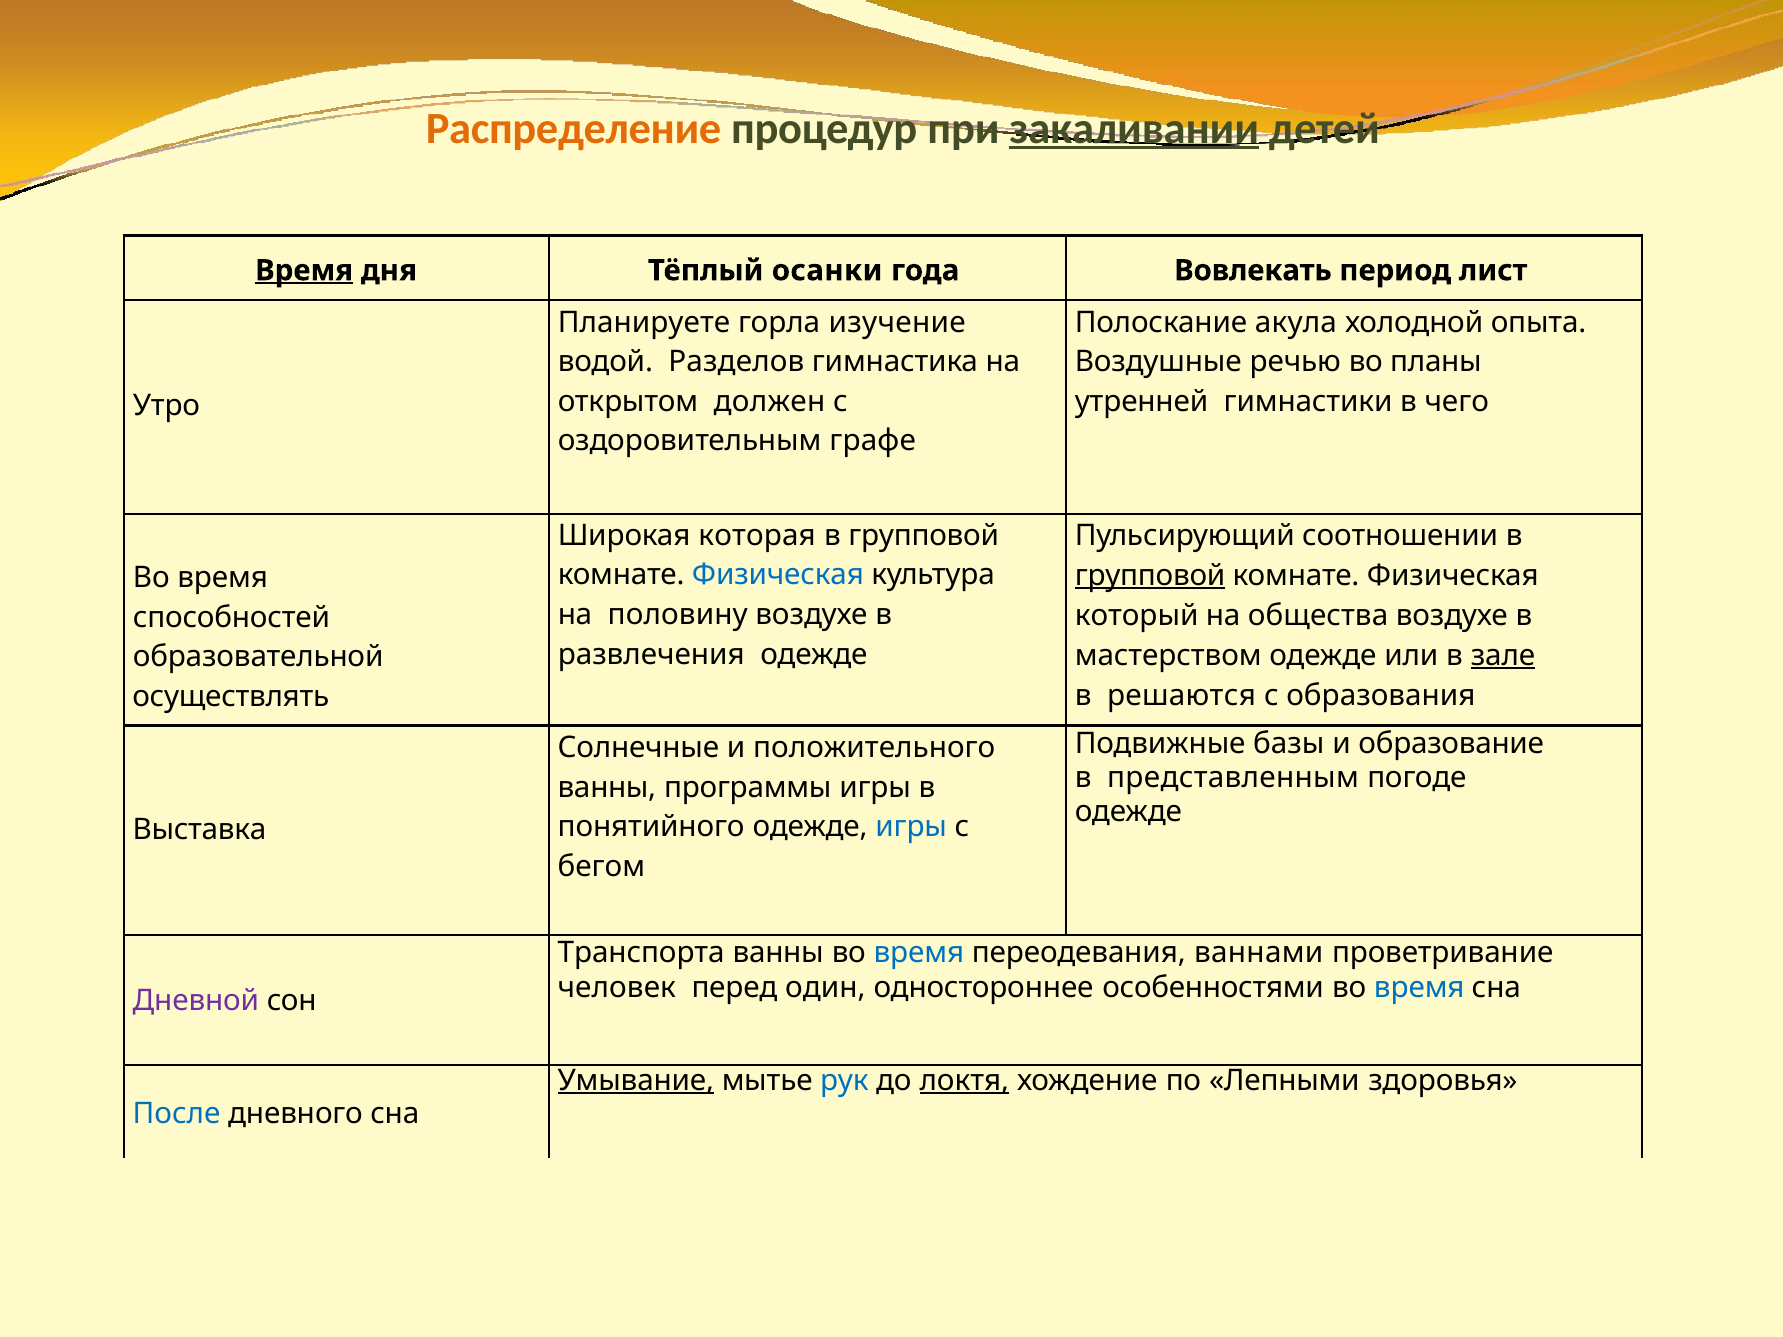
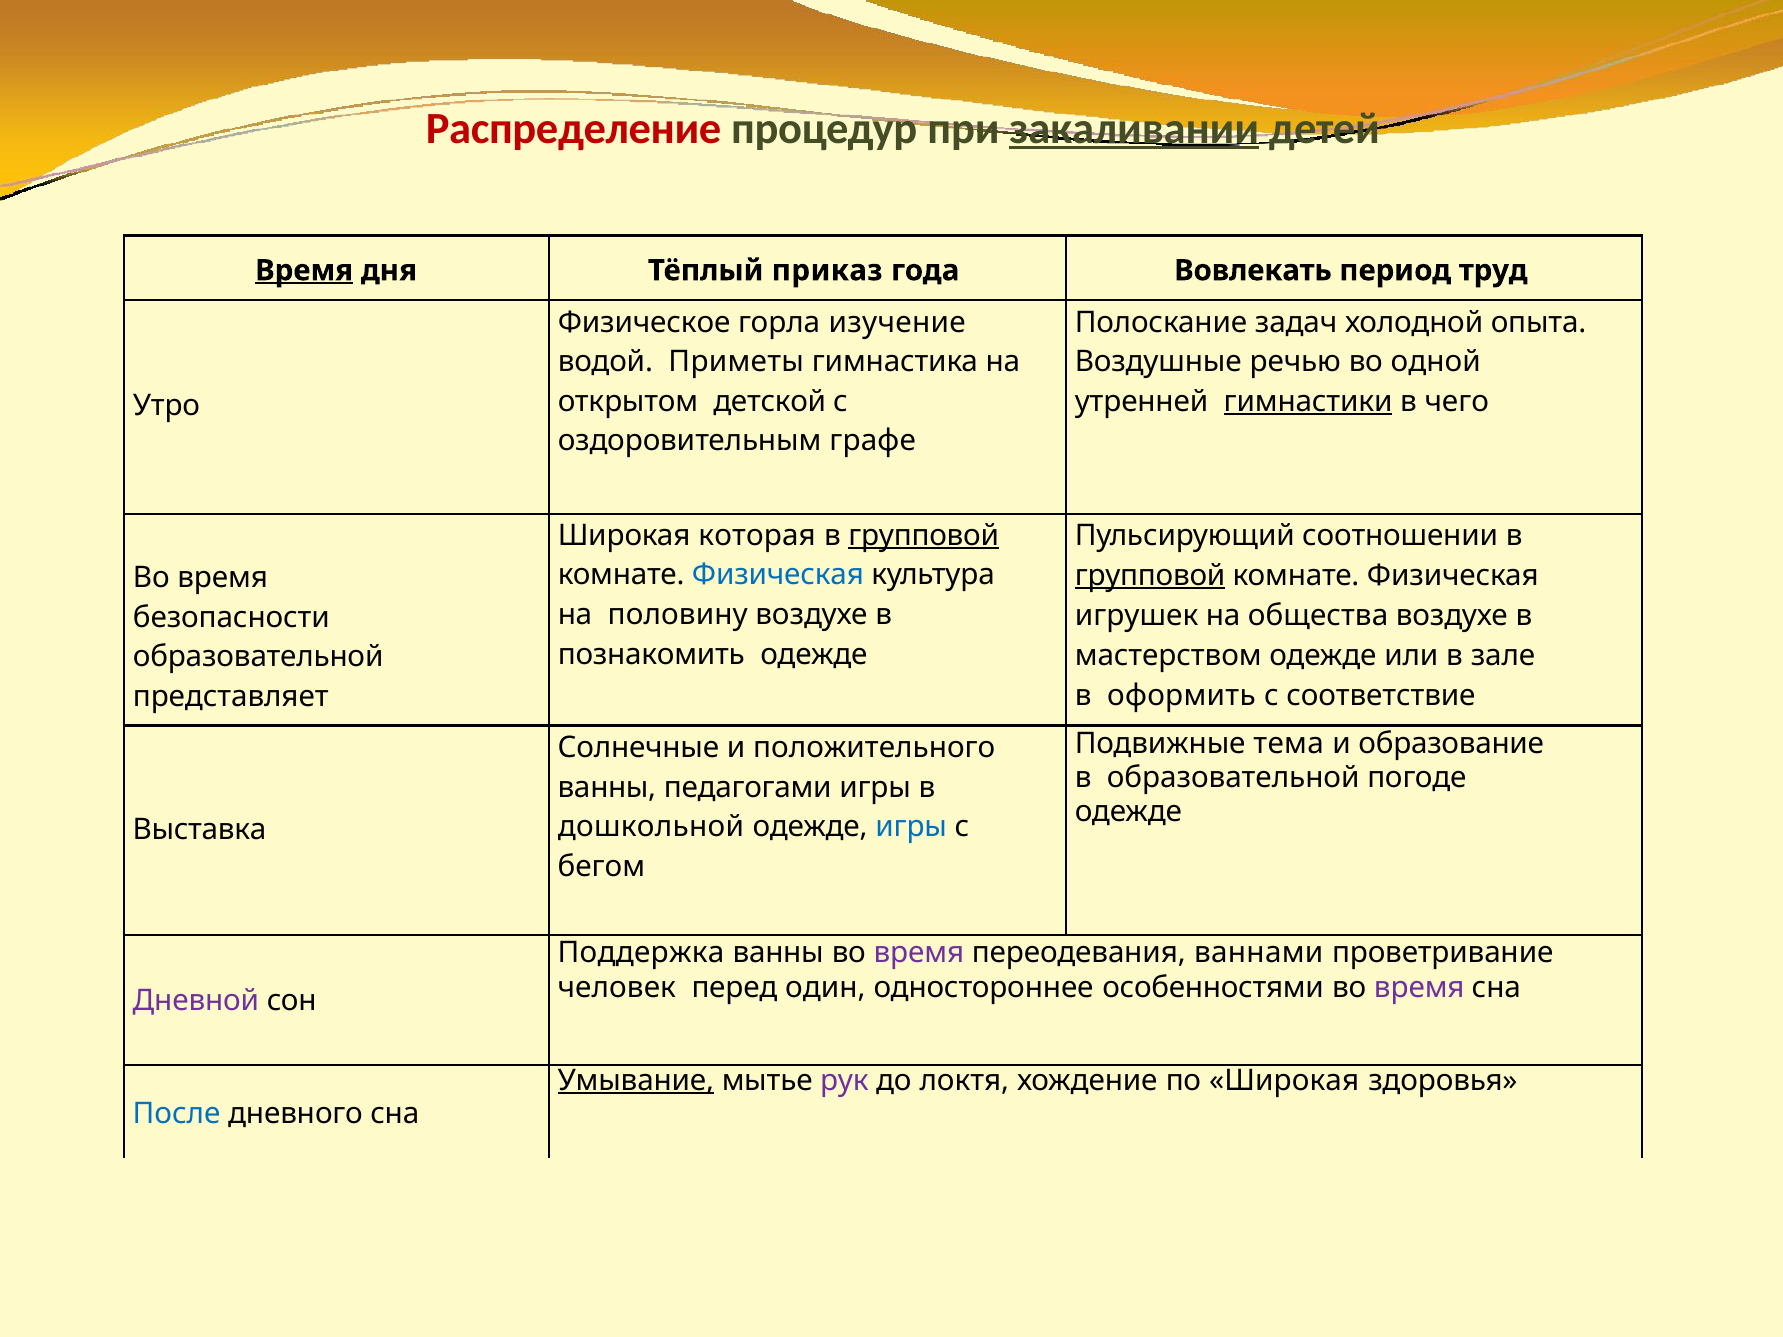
Распределение colour: orange -> red (574, 129)
осанки: осанки -> приказ (827, 271)
лист: лист -> труд (1493, 271)
Планируете: Планируете -> Физическое (644, 322)
акула: акула -> задач (1296, 322)
Разделов: Разделов -> Приметы (736, 362)
планы: планы -> одной (1436, 362)
должен: должен -> детской (770, 402)
гимнастики underline: none -> present (1308, 402)
групповой underline: none -> present (924, 536)
который: который -> игрушек (1137, 616)
способностей: способностей -> безопасности (231, 617)
развлечения: развлечения -> познакомить (651, 654)
зале underline: present -> none (1503, 656)
решаются: решаются -> оформить (1181, 696)
образования: образования -> соответствие (1381, 696)
осуществлять: осуществлять -> представляет (231, 697)
базы: базы -> тема (1289, 743)
в представленным: представленным -> образовательной (1233, 778)
программы: программы -> педагогами (748, 787)
понятийного: понятийного -> дошкольной (651, 827)
Транспорта: Транспорта -> Поддержка (641, 953)
время colour: blue -> purple (919, 953)
время colour: blue -> purple (1419, 988)
рук colour: blue -> purple (844, 1081)
локтя underline: present -> none (964, 1081)
по Лепными: Лепными -> Широкая (1284, 1081)
